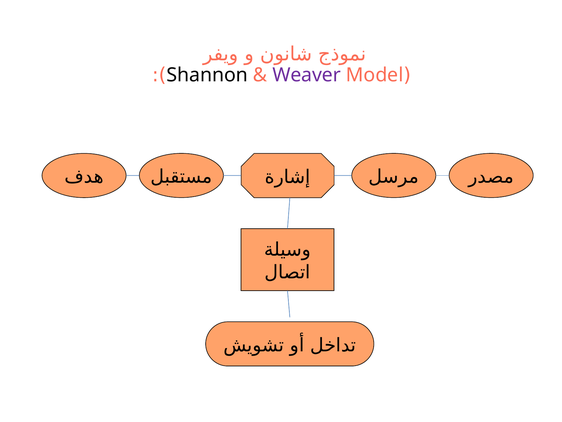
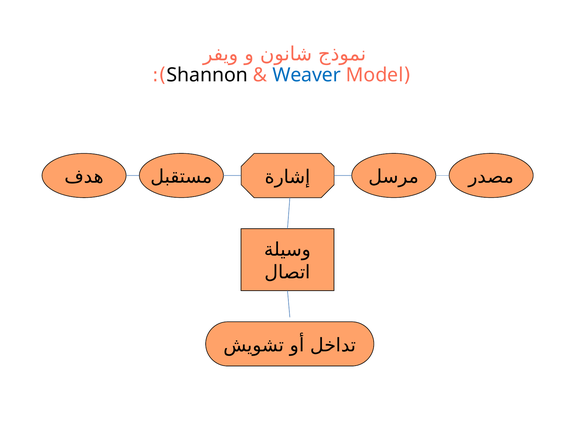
Weaver colour: purple -> blue (307, 75)
